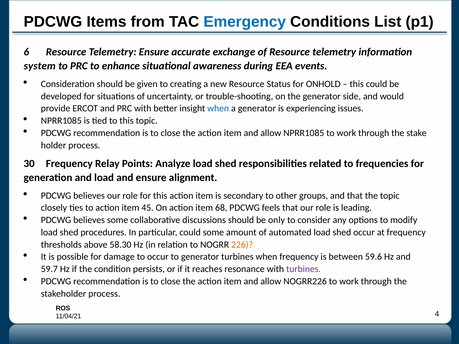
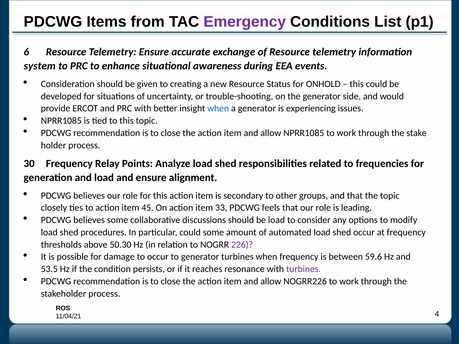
Emergency colour: blue -> purple (245, 22)
68: 68 -> 33 (221, 208)
be only: only -> load (277, 220)
58.30: 58.30 -> 50.30 (120, 245)
226 colour: orange -> purple (242, 245)
59.7: 59.7 -> 53.5 (49, 269)
